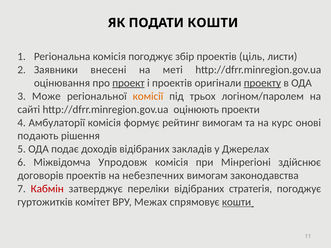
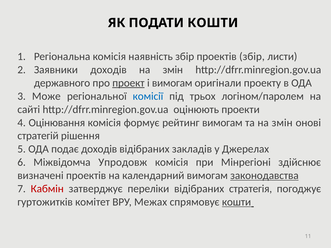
комісія погоджує: погоджує -> наявність (151, 57)
проектів ціль: ціль -> збір (252, 57)
Заявники внесені: внесені -> доходів (108, 70)
меті: меті -> змін (173, 70)
оцінювання: оцінювання -> державного (62, 83)
і проектів: проектів -> вимогам (172, 83)
проекту underline: present -> none (262, 83)
комісії colour: orange -> blue (148, 96)
Амбулаторії: Амбулаторії -> Оцінювання (57, 123)
та на курс: курс -> змін (282, 123)
подають: подають -> стратегій (38, 136)
договорів: договорів -> визначені (40, 176)
небезпечних: небезпечних -> календарний (153, 176)
законодавства underline: none -> present (264, 176)
